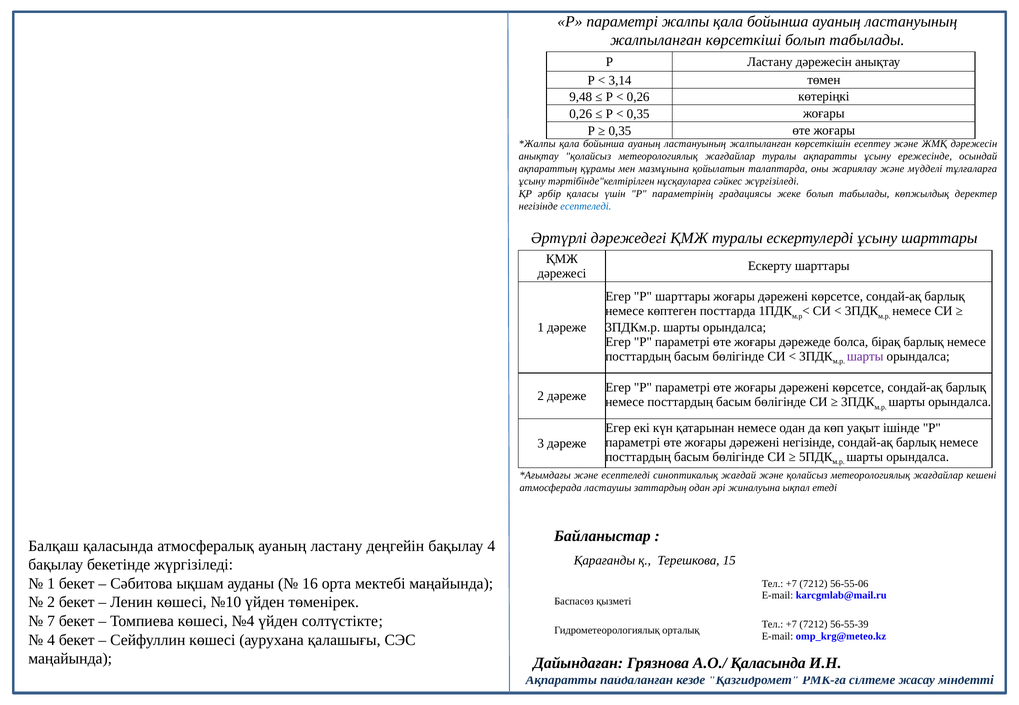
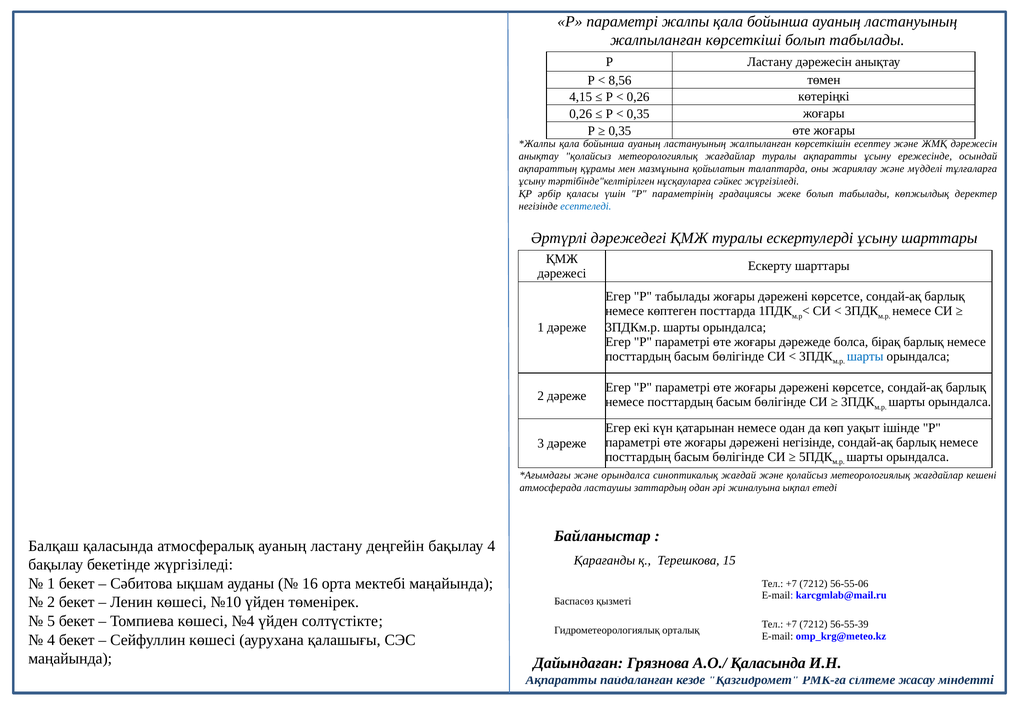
3,14: 3,14 -> 8,56 (620, 80)
9,48: 9,48 -> 4,15 (581, 97)
Р шарттары: шарттары -> табылады (683, 297)
шарты colour: purple -> blue (865, 356)
және есептеледі: есептеледі -> орындалса (626, 476)
7: 7 -> 5 (51, 621)
